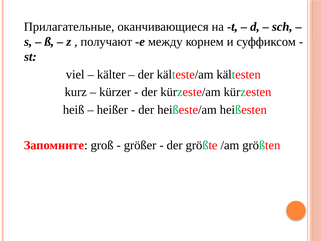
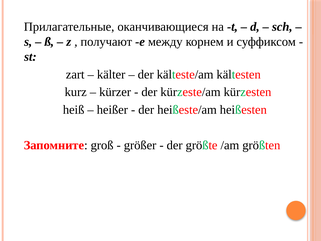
viel: viel -> zart (75, 74)
